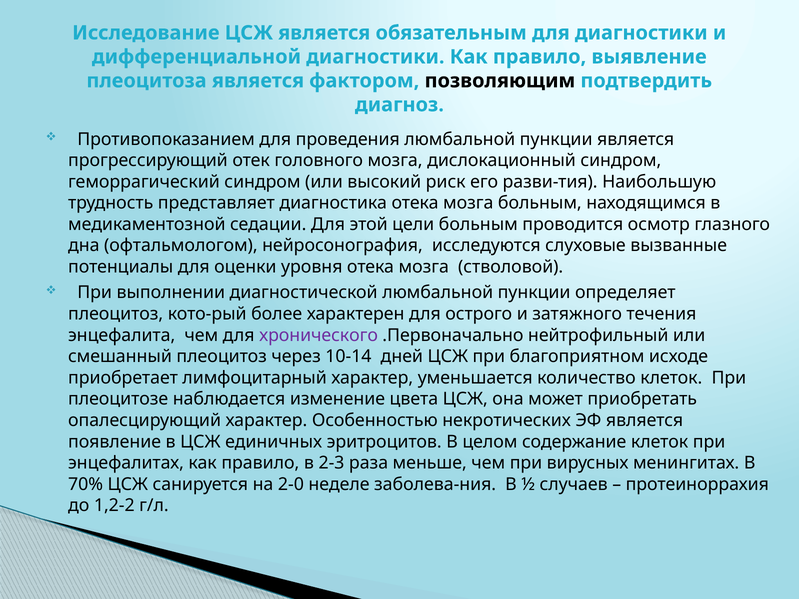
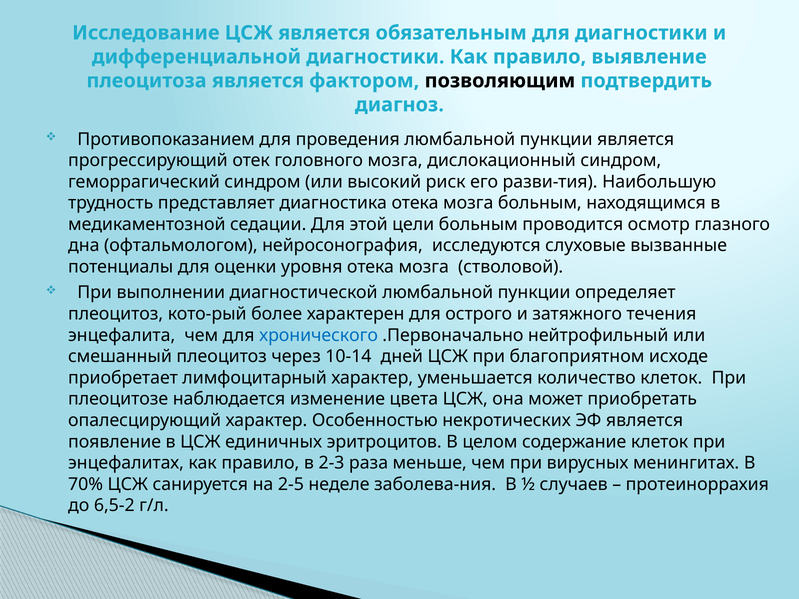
хронического colour: purple -> blue (319, 335)
2-0: 2-0 -> 2-5 (291, 484)
1,2-2: 1,2-2 -> 6,5-2 (114, 506)
